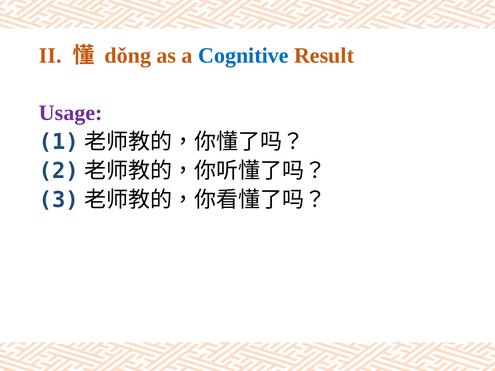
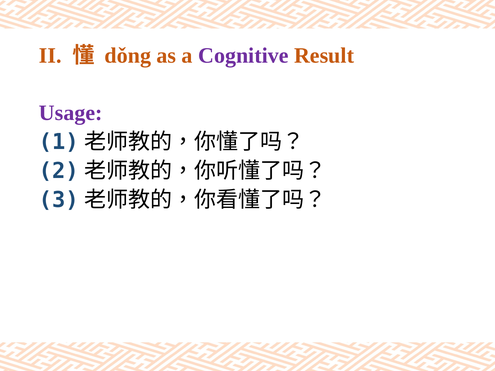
Cognitive colour: blue -> purple (243, 55)
